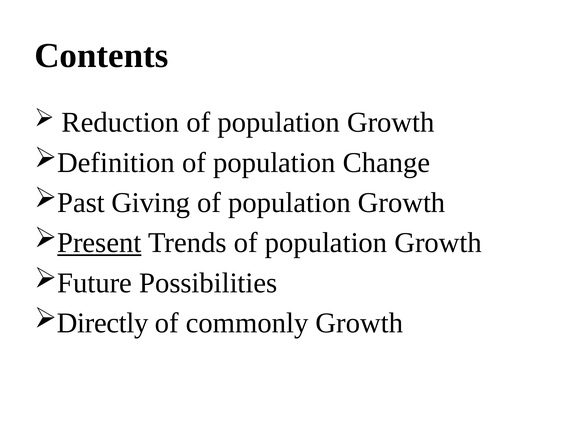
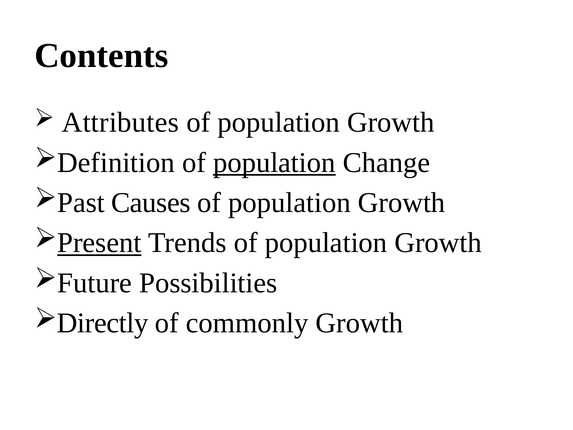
Reduction: Reduction -> Attributes (120, 122)
population underline: none -> present (274, 162)
Giving: Giving -> Causes (151, 203)
